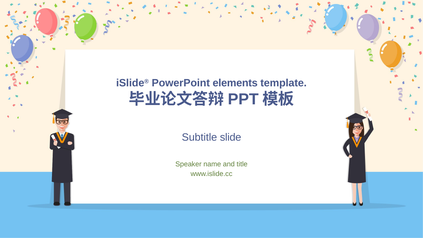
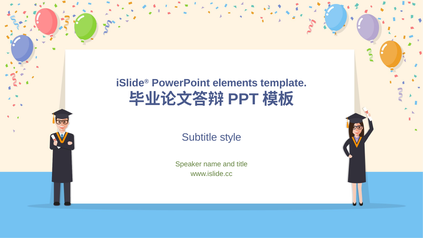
slide: slide -> style (231, 137)
